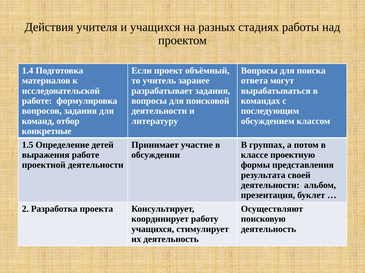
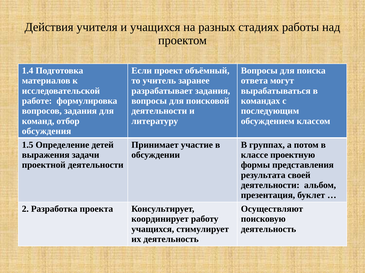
конкретные: конкретные -> обсуждения (47, 131)
выражения работе: работе -> задачи (86, 155)
